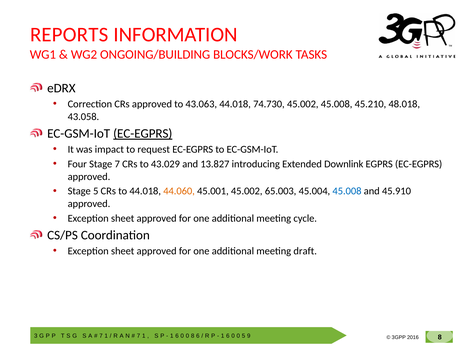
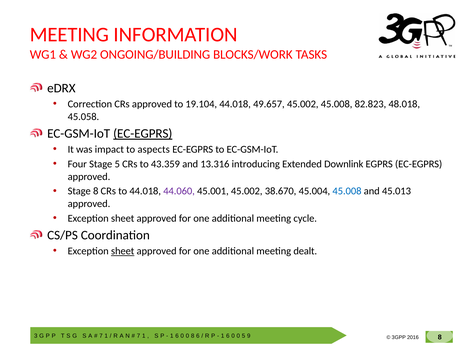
REPORTS: REPORTS -> MEETING (69, 35)
43.063: 43.063 -> 19.104 (201, 104)
74.730: 74.730 -> 49.657 (269, 104)
45.210: 45.210 -> 82.823 (370, 104)
43.058: 43.058 -> 45.058 (83, 117)
request: request -> aspects (154, 149)
Stage 7: 7 -> 5 (117, 164)
43.029: 43.029 -> 43.359 (165, 164)
13.827: 13.827 -> 13.316 (215, 164)
Stage 5: 5 -> 8 (96, 191)
44.060 colour: orange -> purple (179, 191)
65.003: 65.003 -> 38.670 (281, 191)
45.910: 45.910 -> 45.013 (396, 191)
sheet underline: none -> present (123, 251)
draft: draft -> dealt (305, 251)
